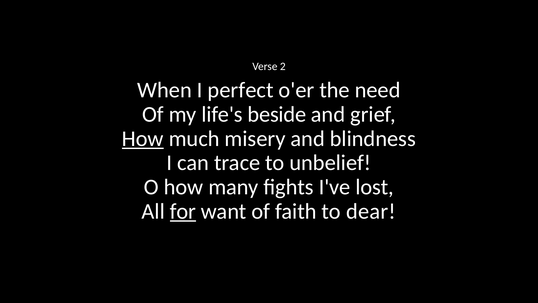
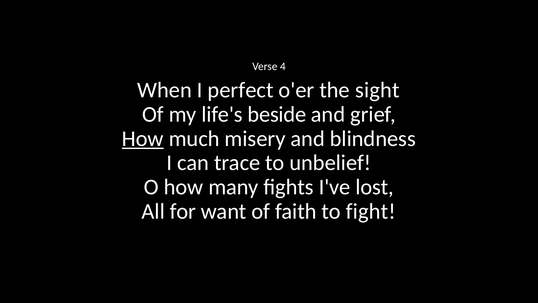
2: 2 -> 4 (283, 66)
need: need -> sight (377, 90)
for underline: present -> none (183, 211)
dear: dear -> fight (371, 211)
